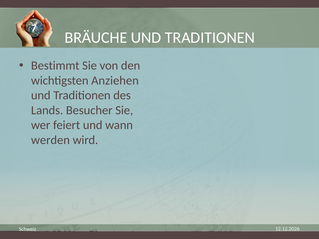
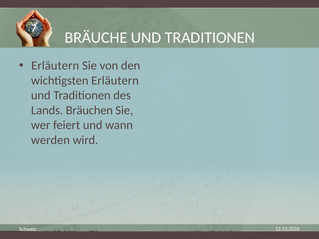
Bestimmt: Bestimmt -> Erläutern (55, 66)
wichtigsten Anziehen: Anziehen -> Erläutern (115, 81)
Besucher: Besucher -> Bräuchen (89, 110)
